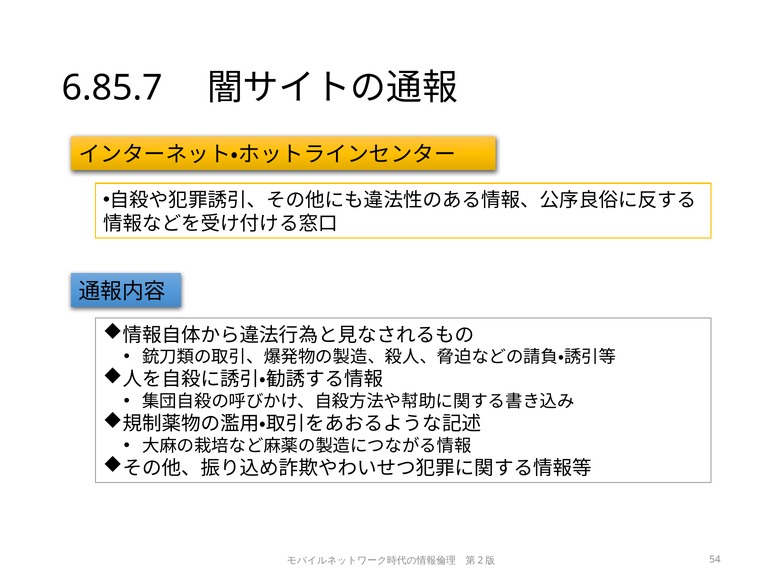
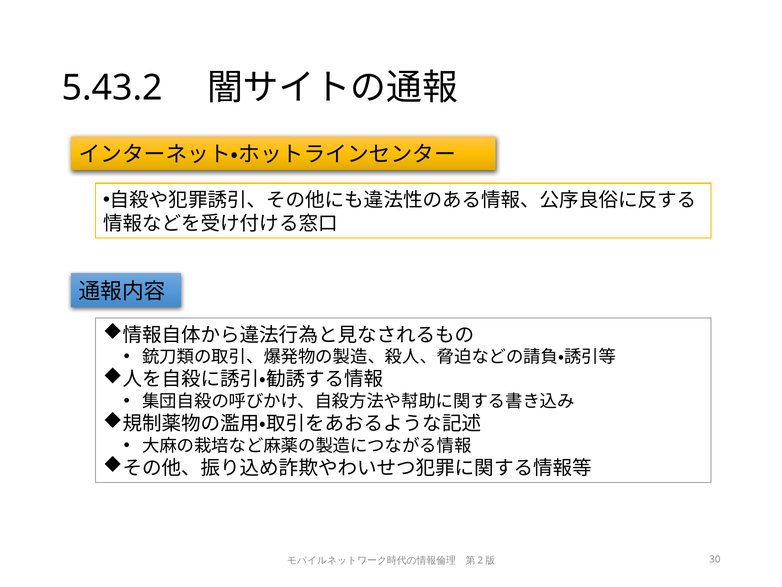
6.85.7: 6.85.7 -> 5.43.2 (112, 88)
54: 54 -> 30 (715, 559)
